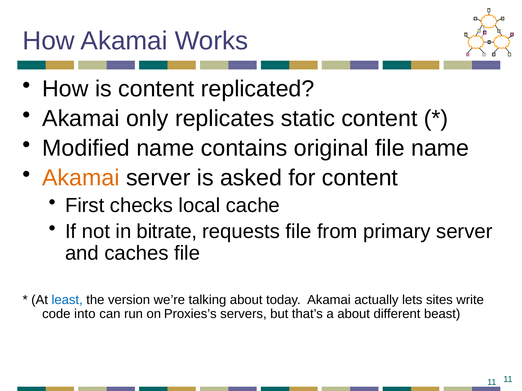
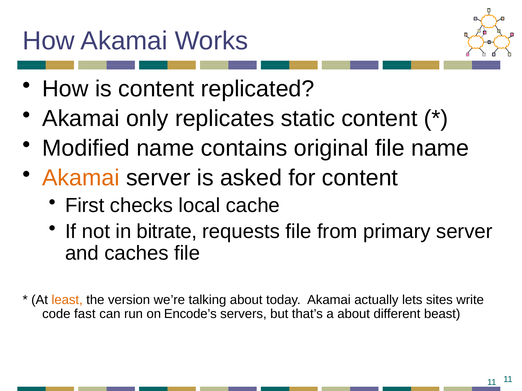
least colour: blue -> orange (67, 300)
into: into -> fast (85, 314)
Proxies’s: Proxies’s -> Encode’s (190, 314)
